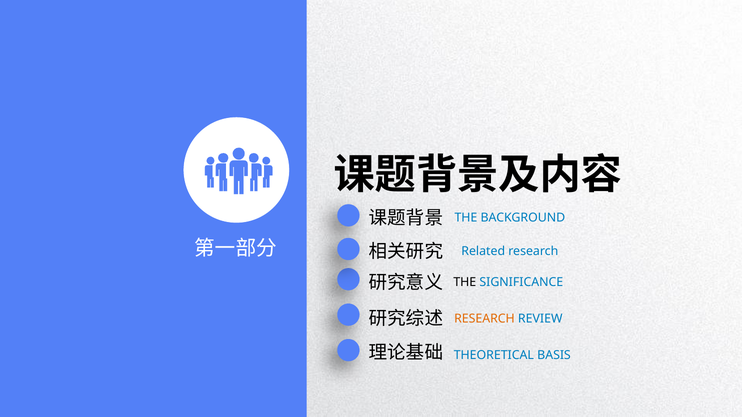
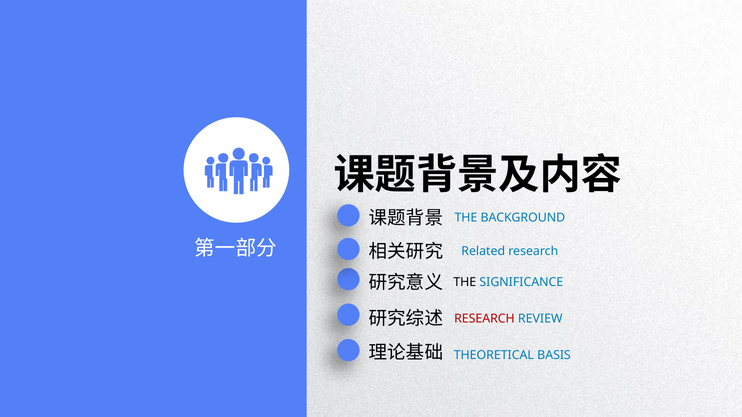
RESEARCH colour: orange -> red (484, 319)
